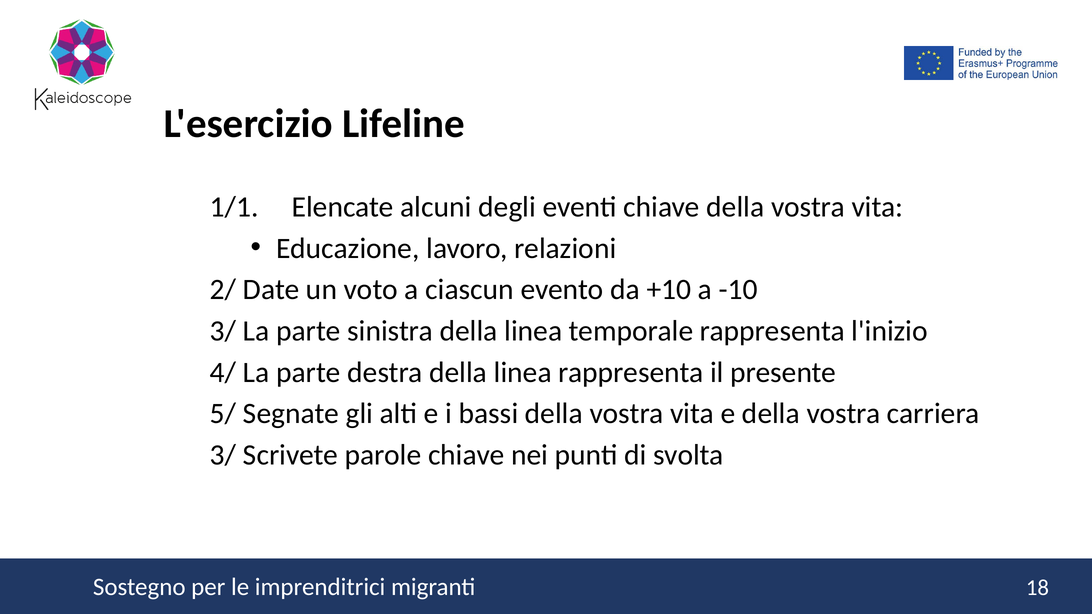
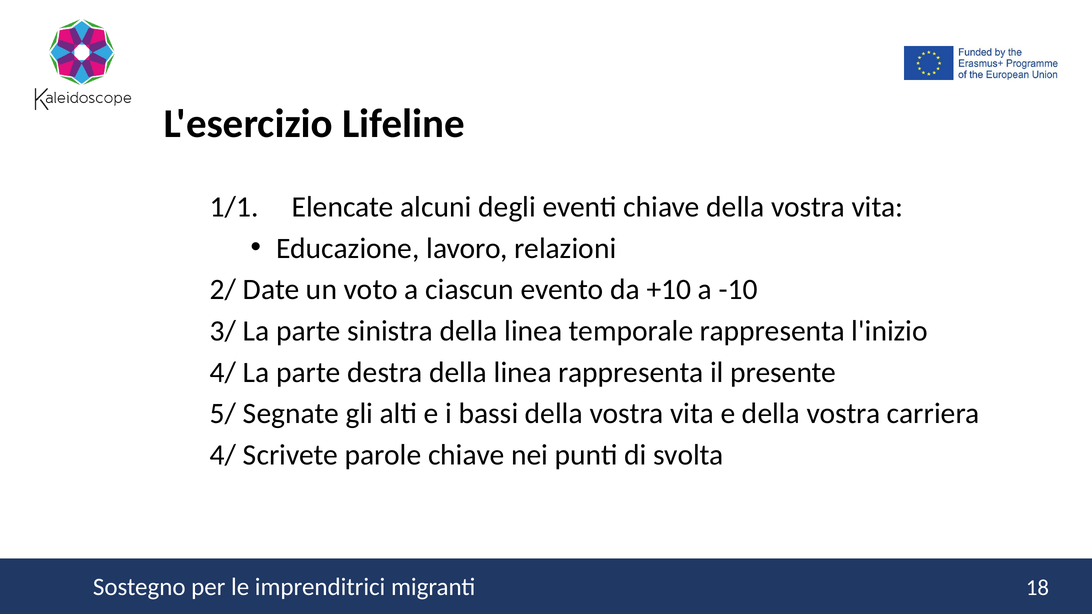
3/: 3/ -> 4/ (223, 455)
